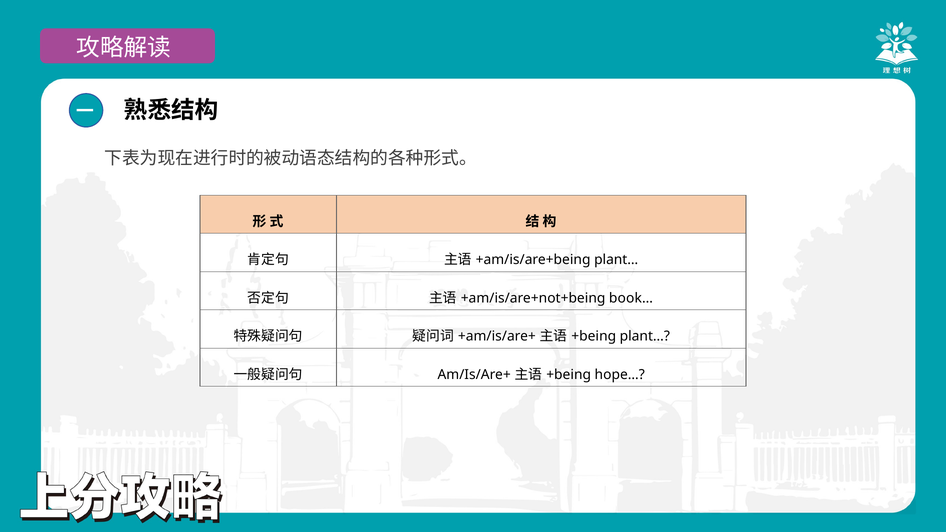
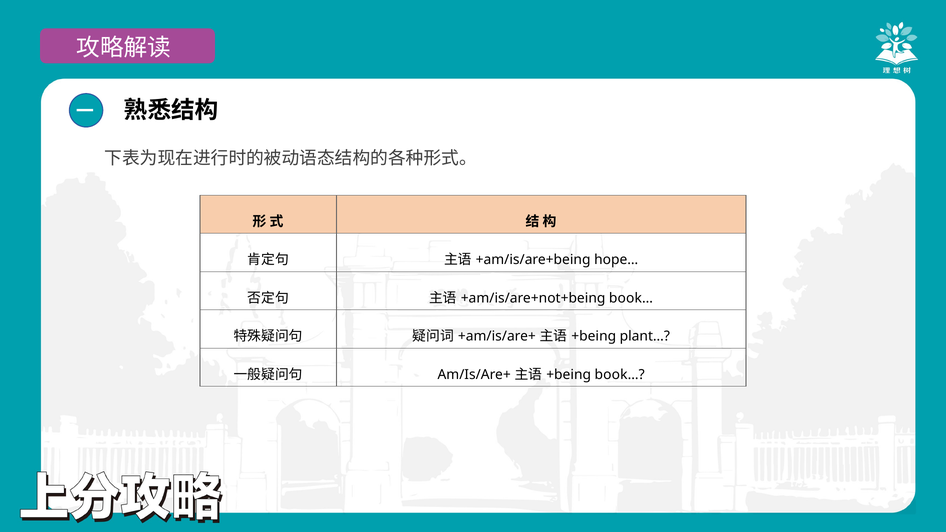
plant…: plant… -> hope… (616, 260)
hope…: hope… -> book… (620, 375)
